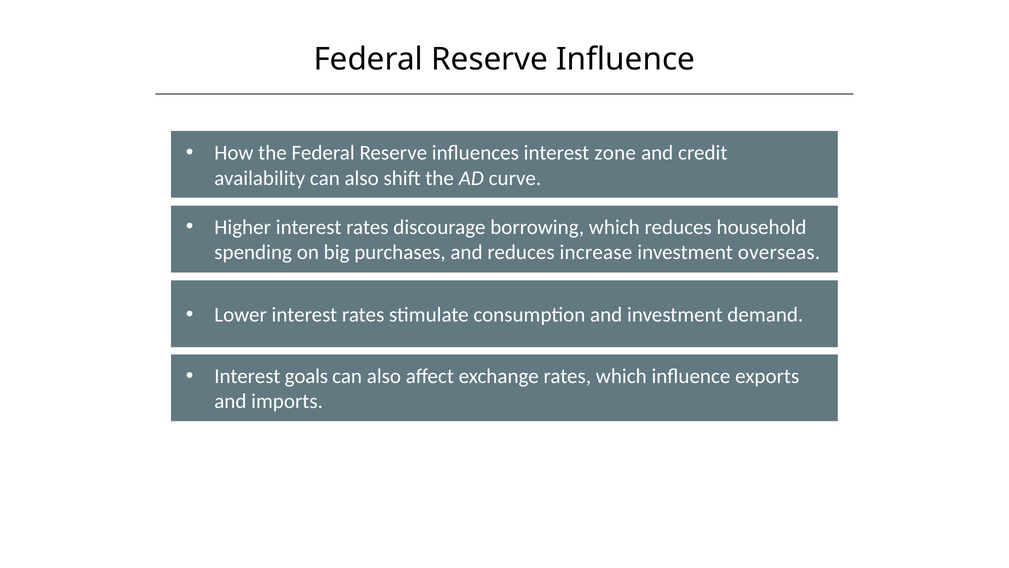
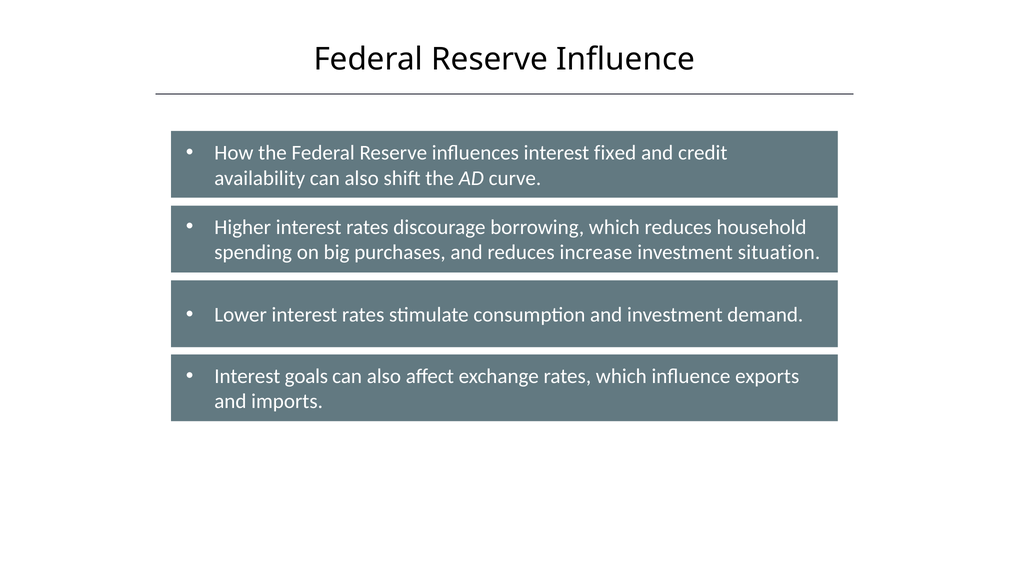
zone: zone -> fixed (615, 153)
overseas: overseas -> situation (779, 252)
